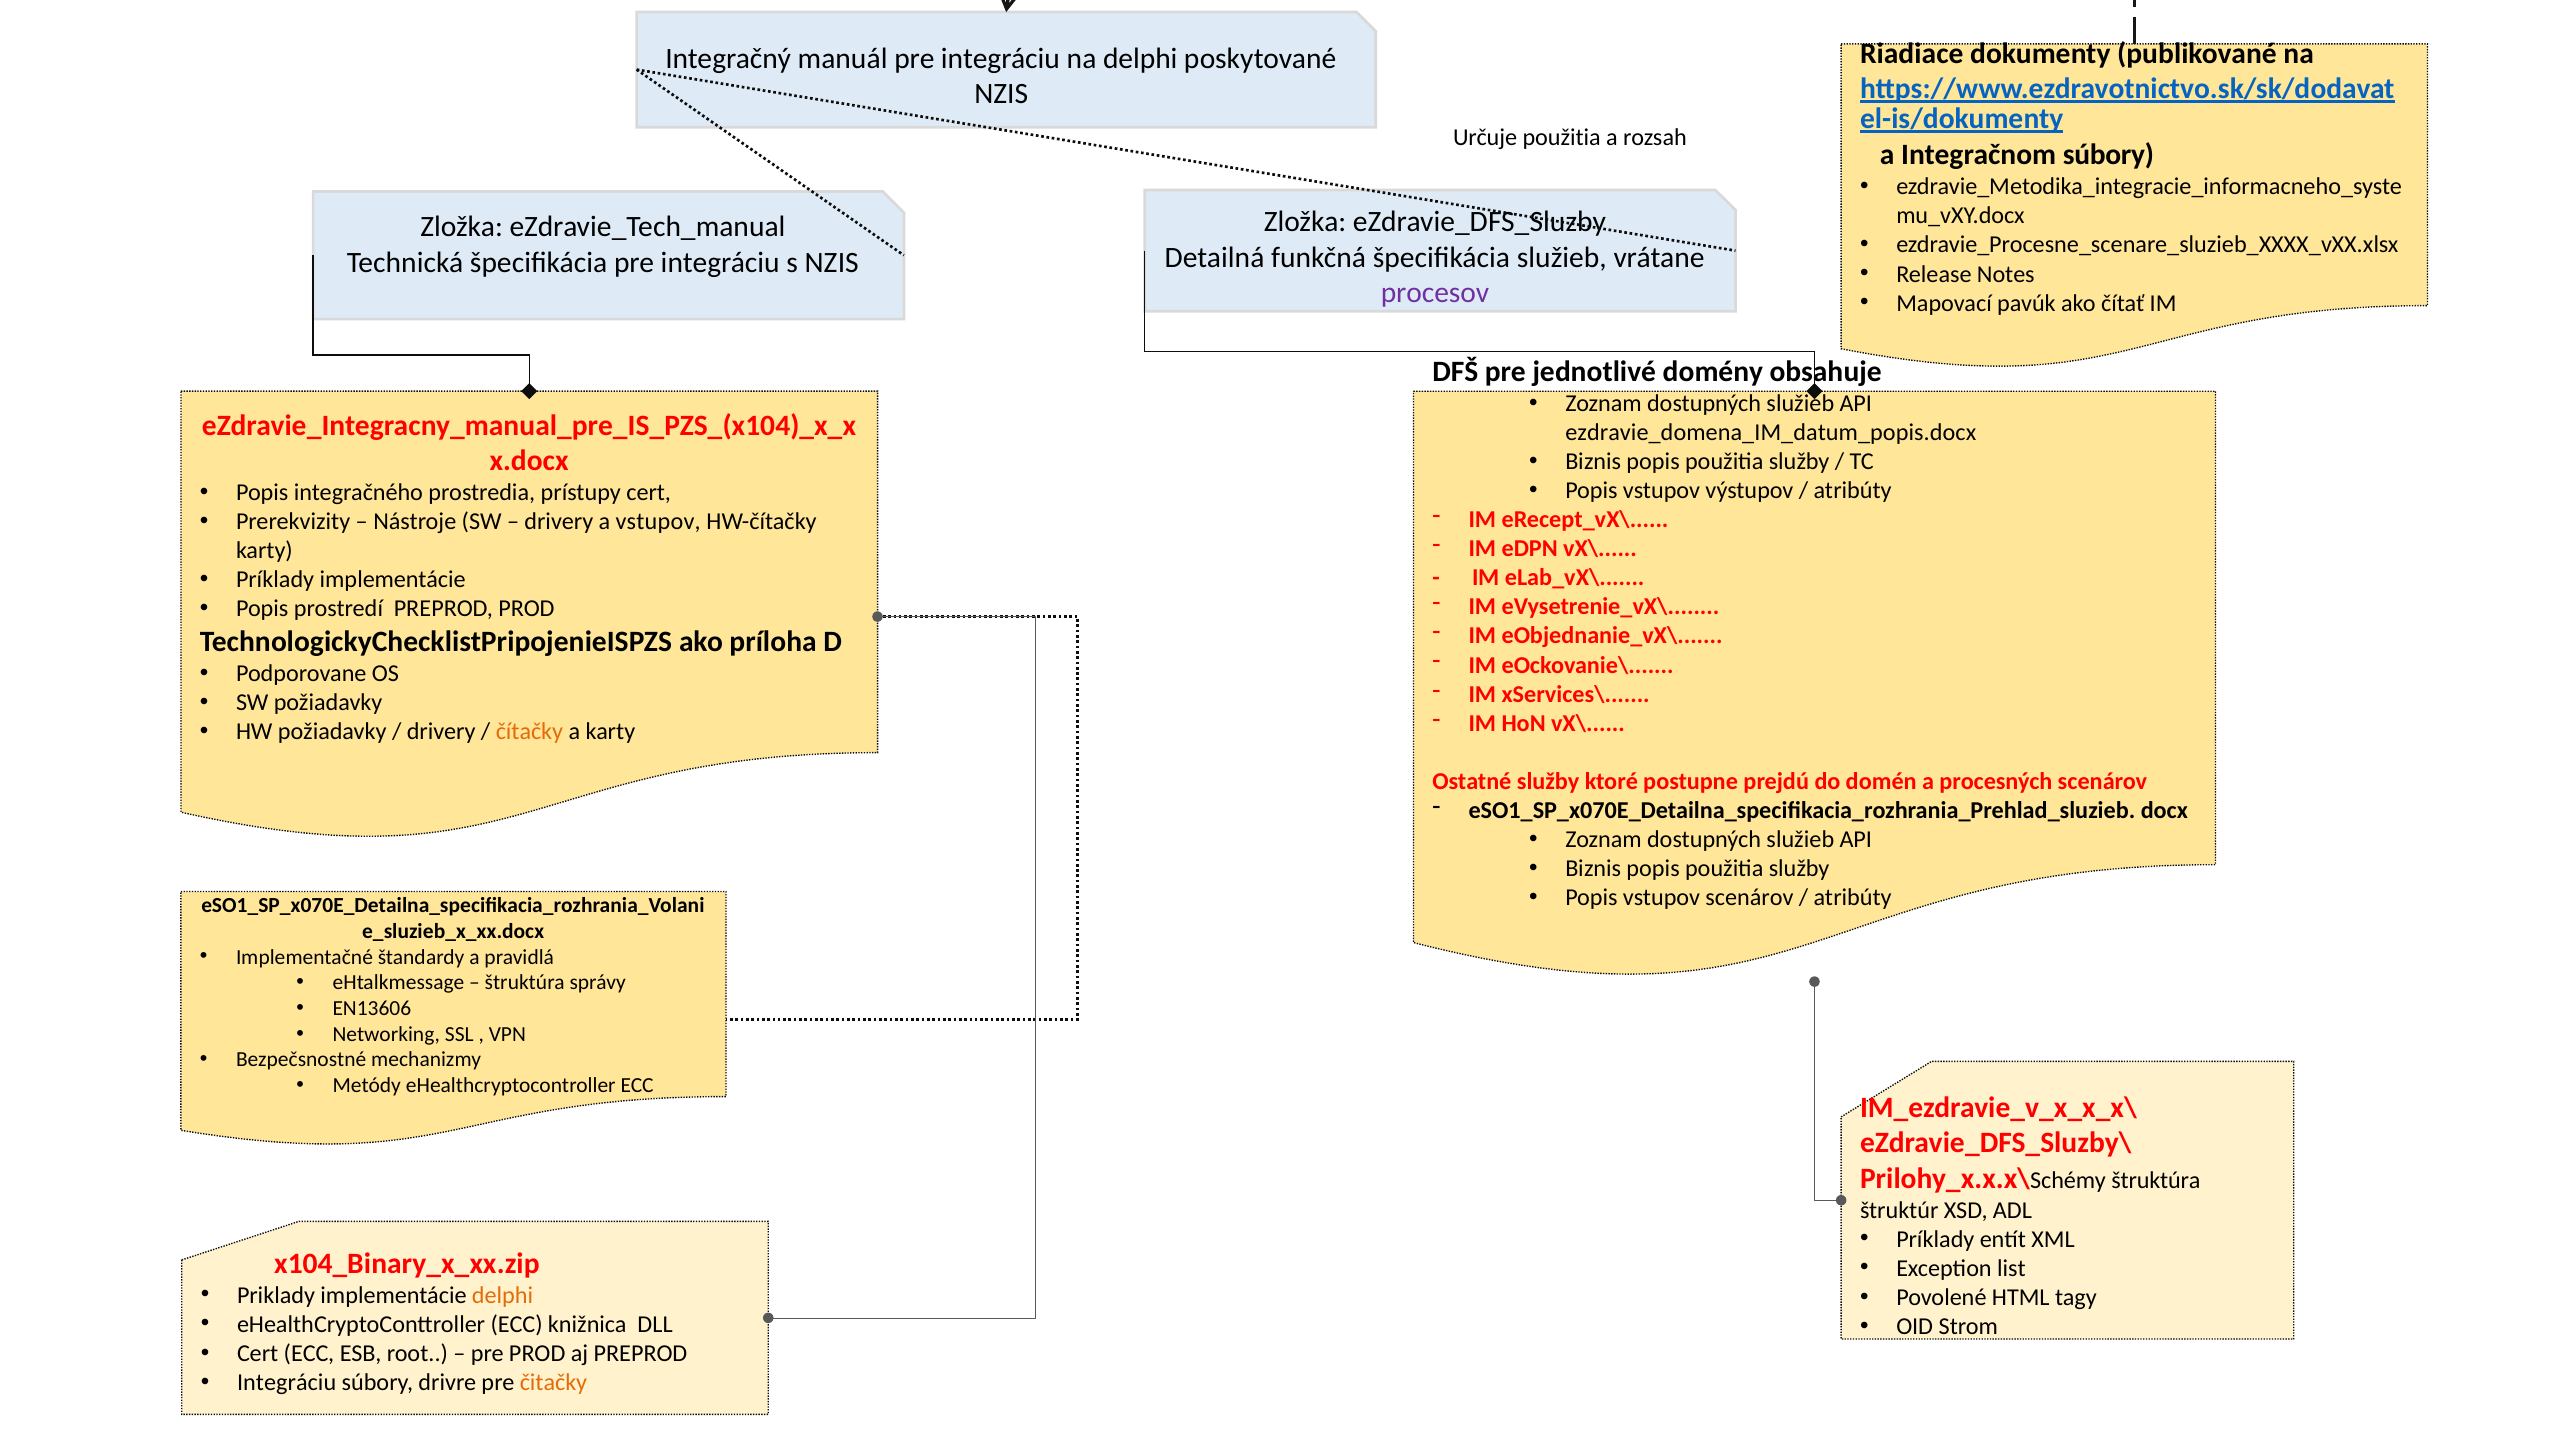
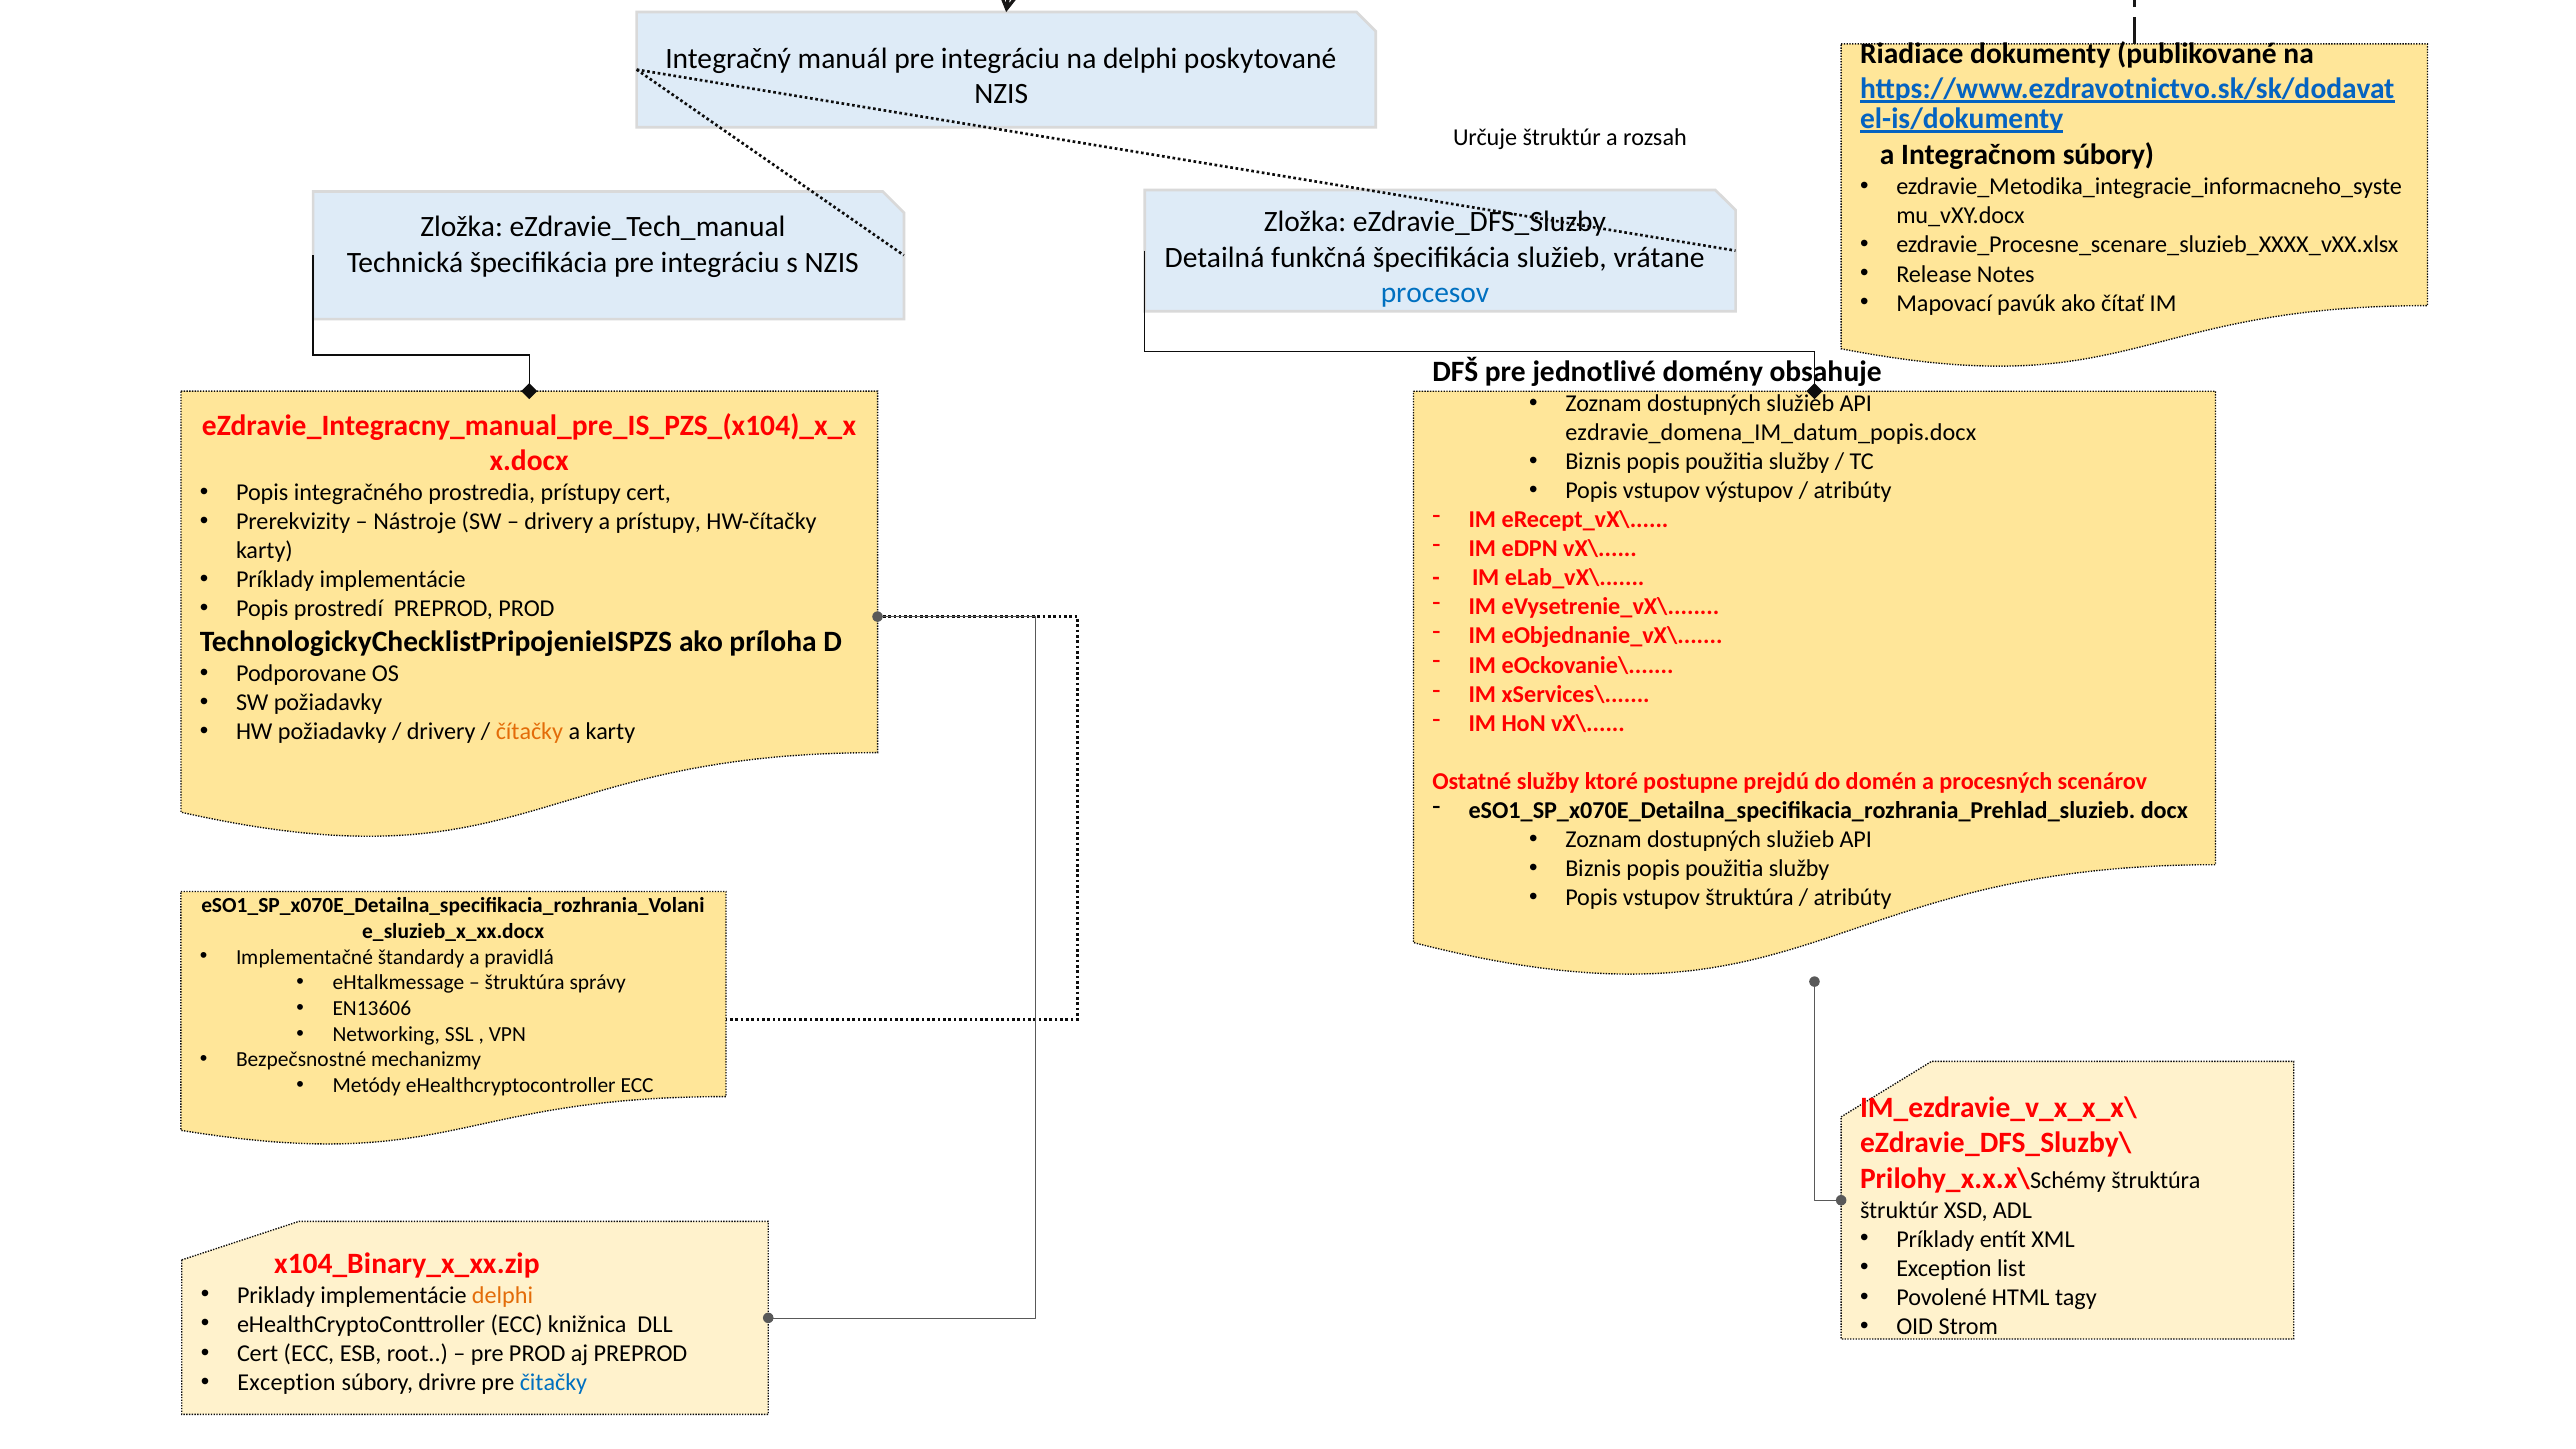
Určuje použitia: použitia -> štruktúr (1562, 137)
procesov colour: purple -> blue (1435, 293)
a vstupov: vstupov -> prístupy (658, 522)
vstupov scenárov: scenárov -> štruktúra (1750, 897)
Integráciu: Integráciu -> Exception (287, 1382)
čitačky colour: orange -> blue (553, 1382)
